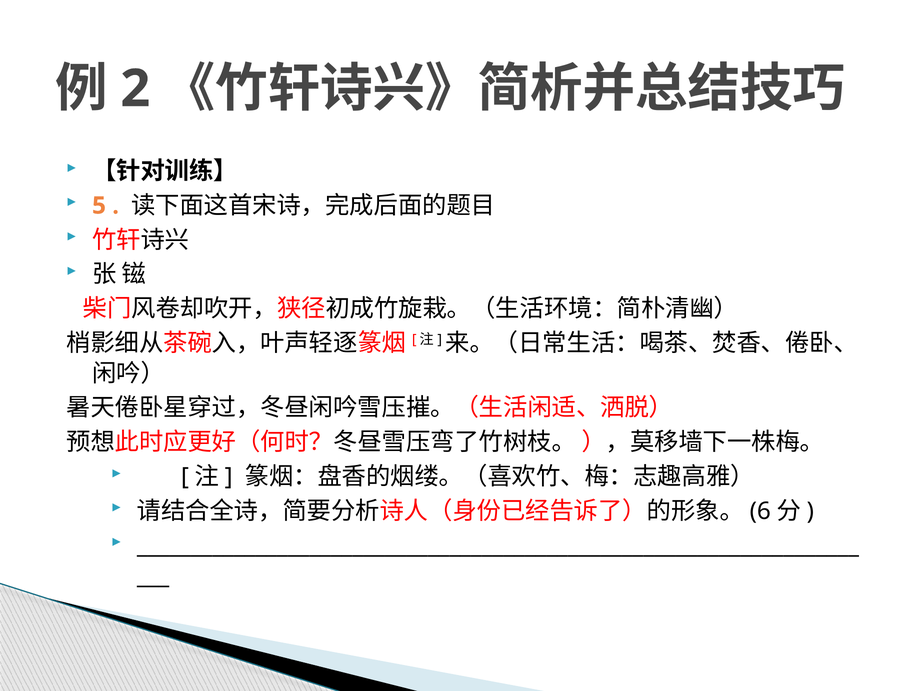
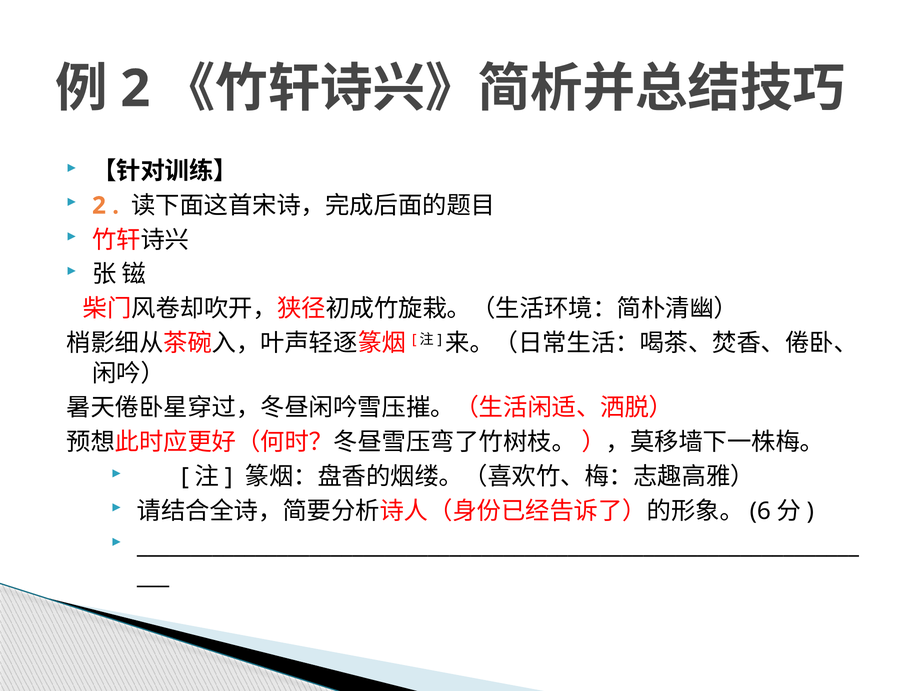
5: 5 -> 2 (99, 206)
